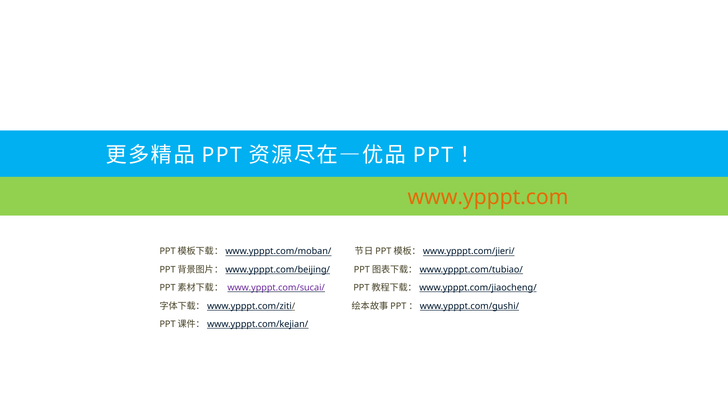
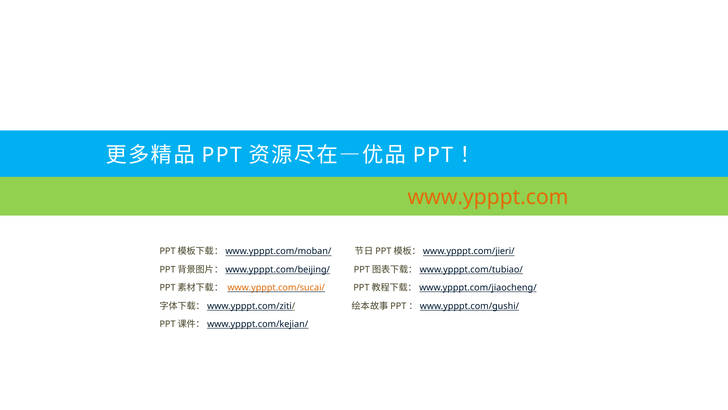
www.ypppt.com/sucai/ colour: purple -> orange (276, 287)
